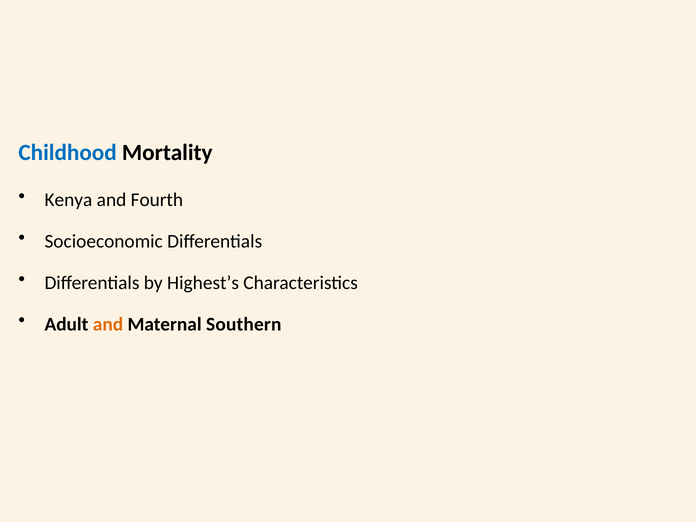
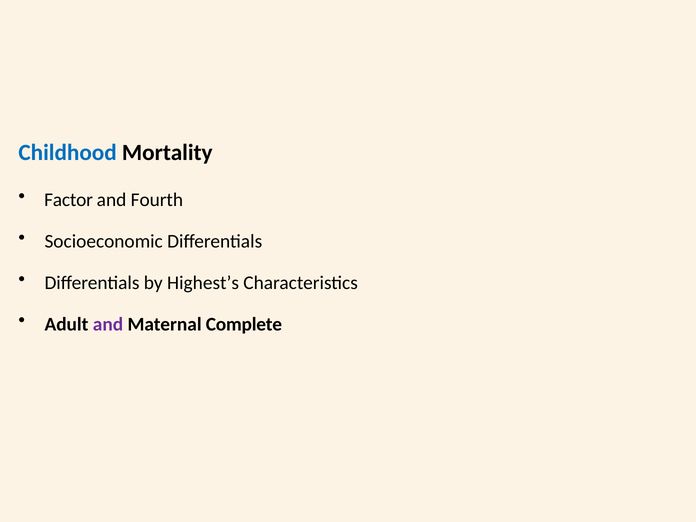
Kenya: Kenya -> Factor (69, 200)
and colour: orange -> purple (108, 324)
Southern: Southern -> Complete (244, 324)
